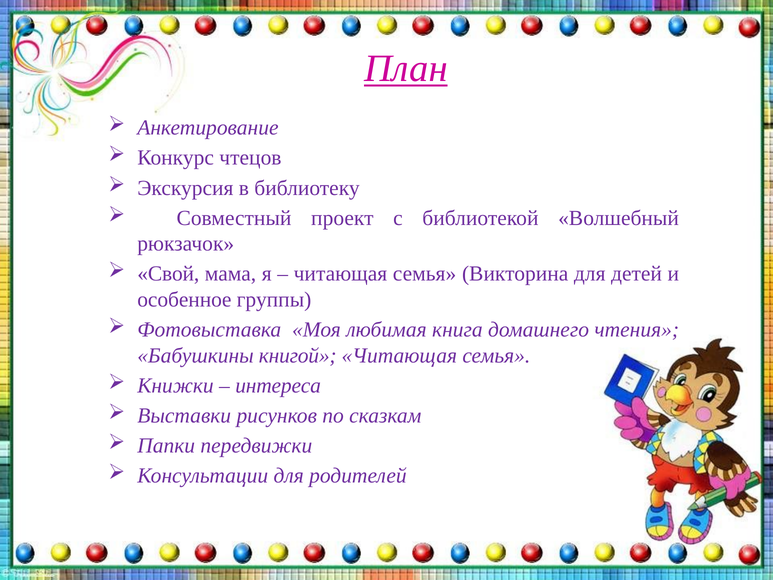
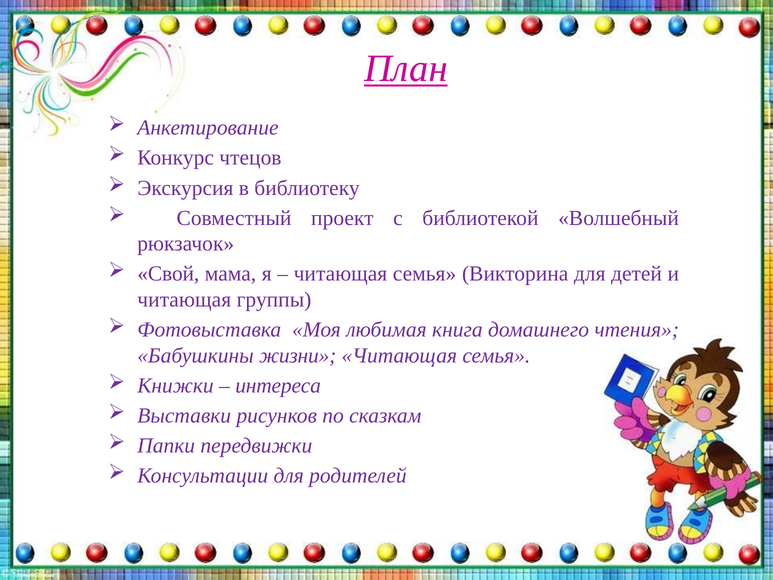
особенное: особенное -> читающая (184, 300)
книгой: книгой -> жизни (298, 355)
